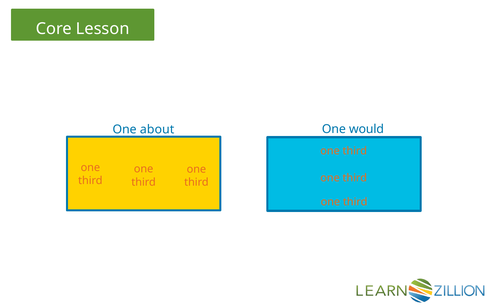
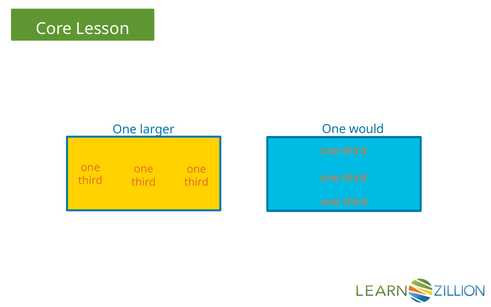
about: about -> larger (157, 130)
